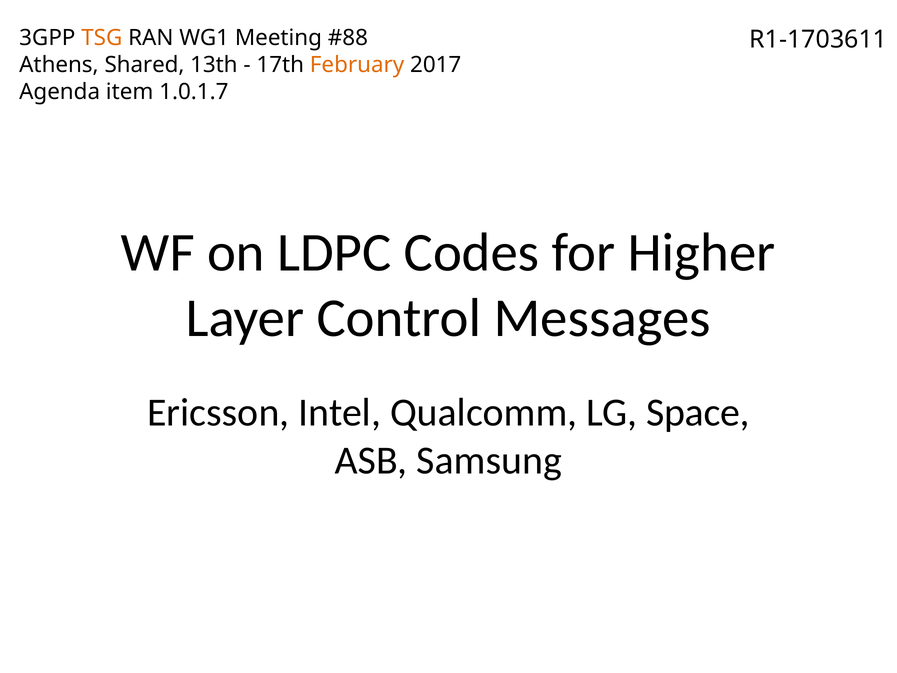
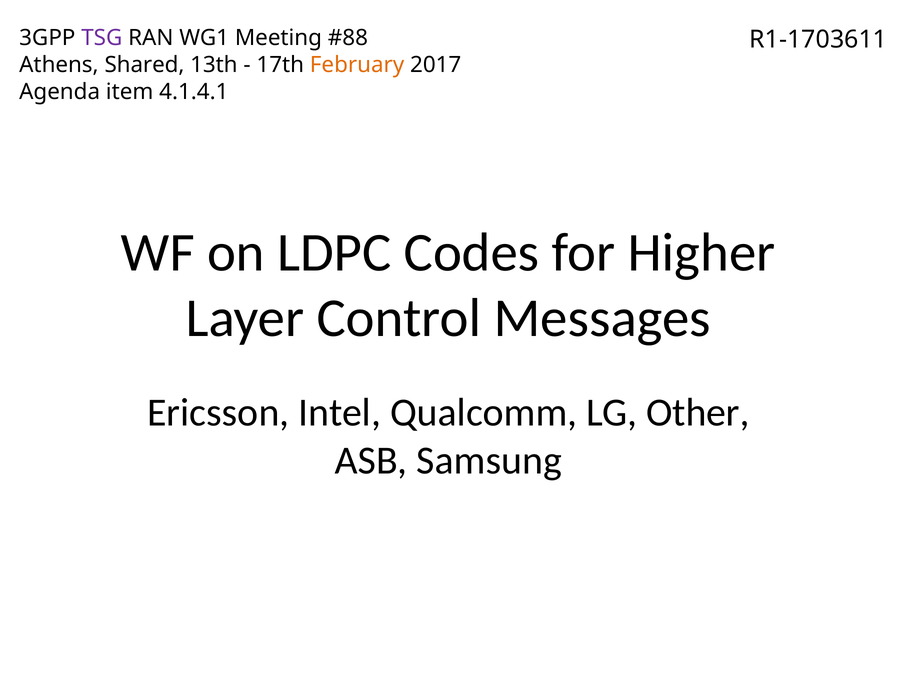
TSG colour: orange -> purple (102, 38)
1.0.1.7: 1.0.1.7 -> 4.1.4.1 (194, 92)
Space: Space -> Other (698, 412)
